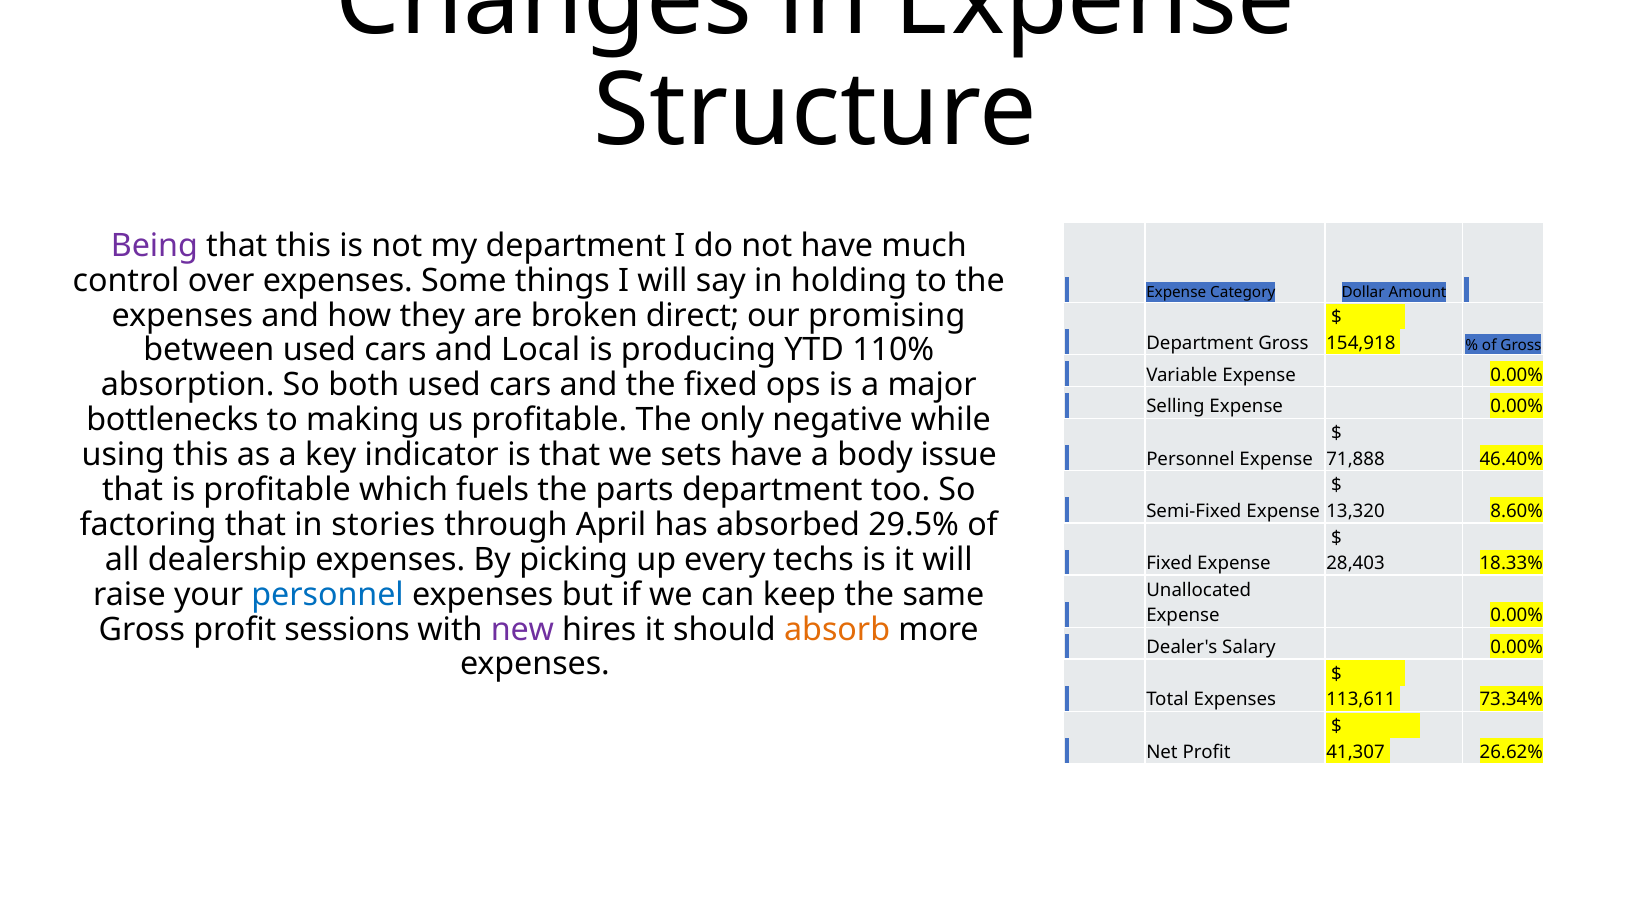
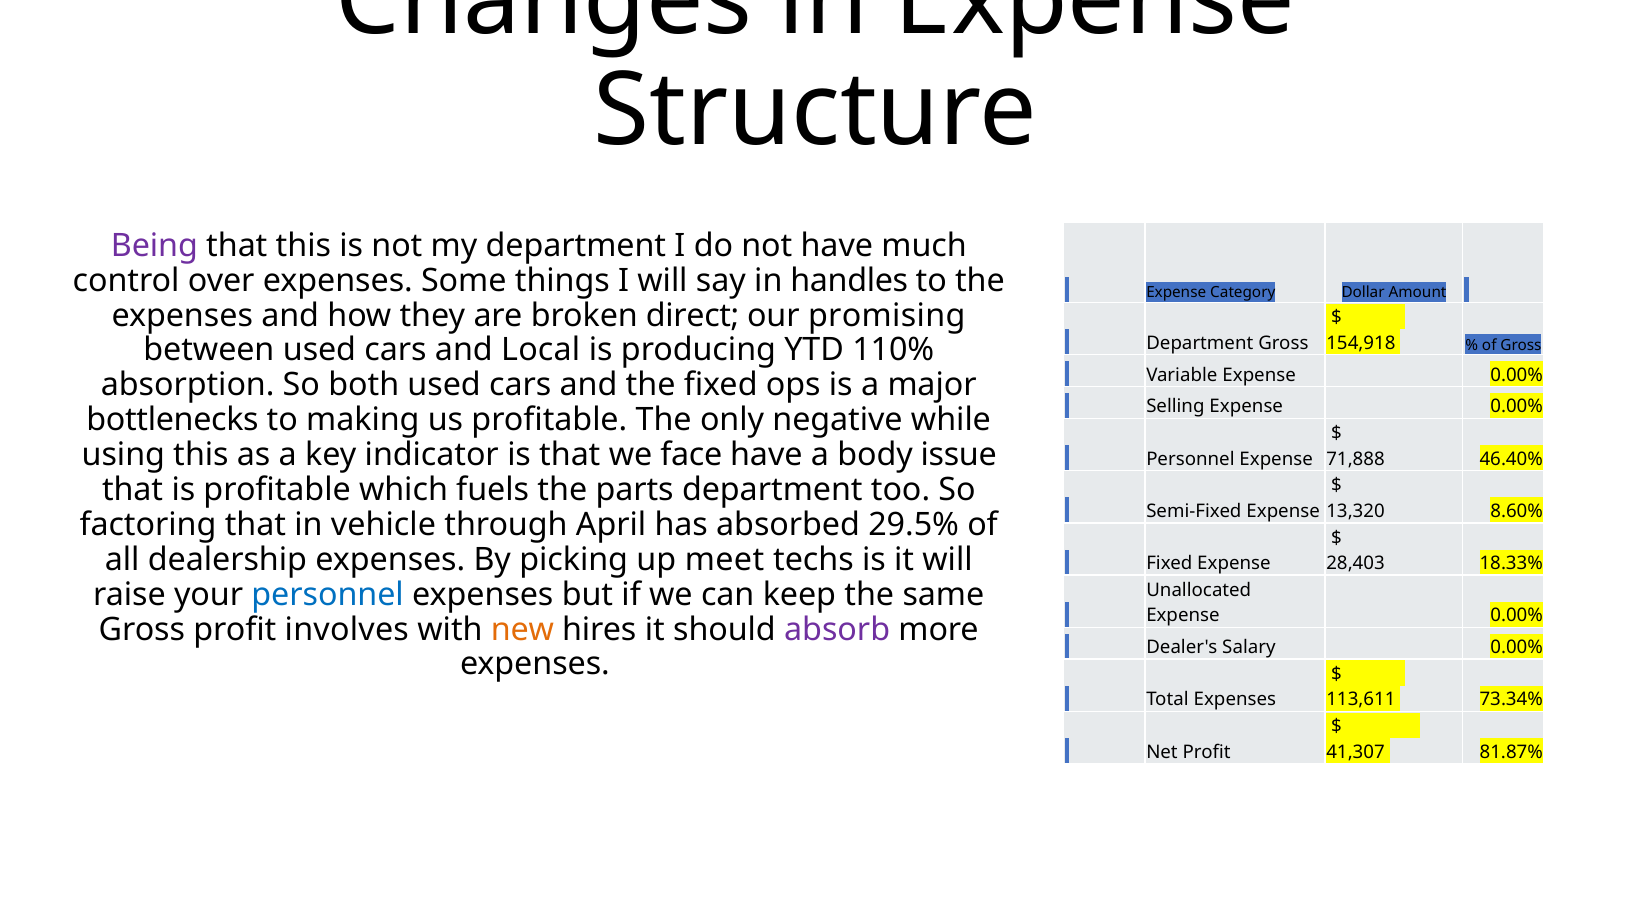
holding: holding -> handles (849, 280)
sets: sets -> face (691, 455)
stories: stories -> vehicle (384, 524)
every: every -> meet (725, 559)
sessions: sessions -> involves (347, 629)
new colour: purple -> orange (522, 629)
absorb colour: orange -> purple (837, 629)
26.62%: 26.62% -> 81.87% (1511, 752)
